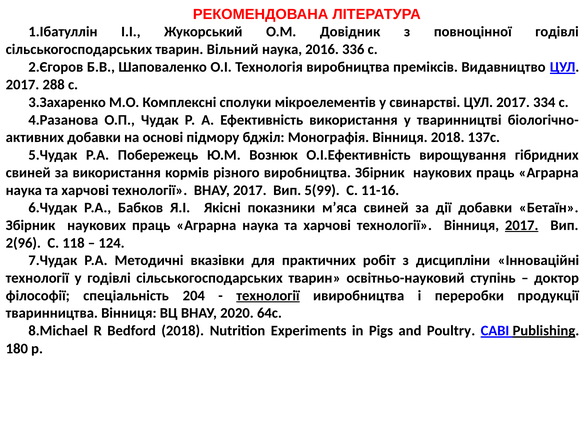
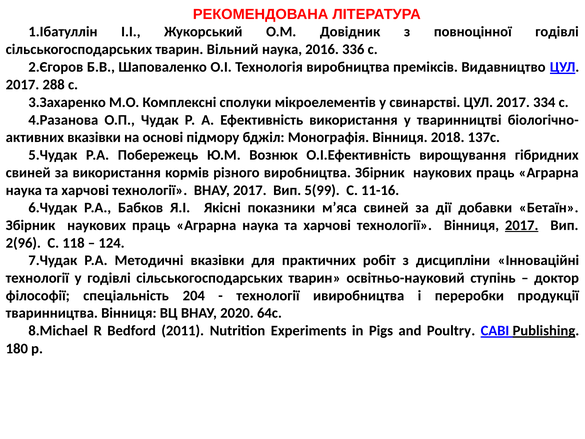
добавки: добавки -> вказівки (94, 137)
технології underline: present -> none (268, 295)
Bedford 2018: 2018 -> 2011 (183, 330)
